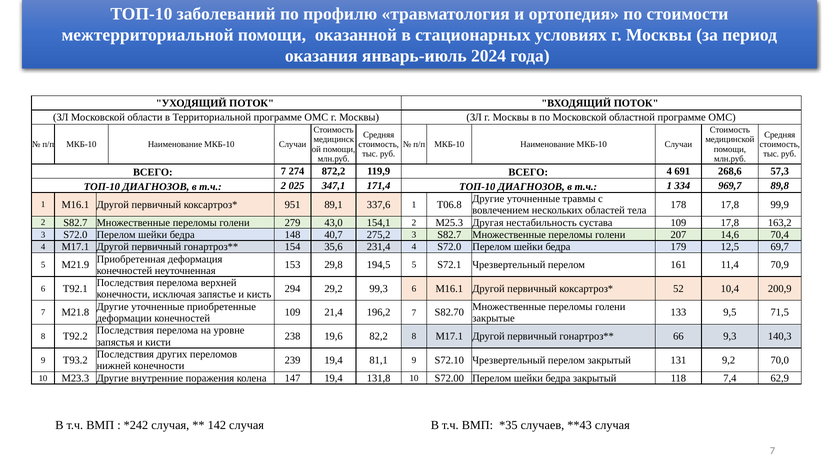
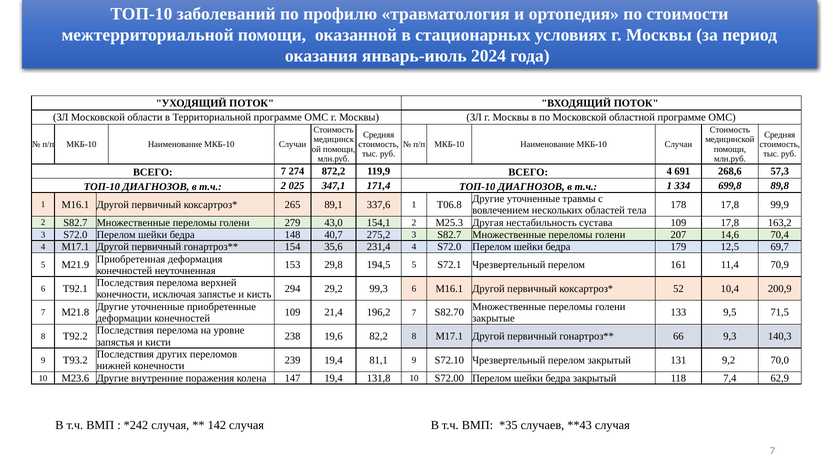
969,7: 969,7 -> 699,8 (730, 186)
951: 951 -> 265 (293, 205)
M23.3: M23.3 -> M23.6 (75, 378)
